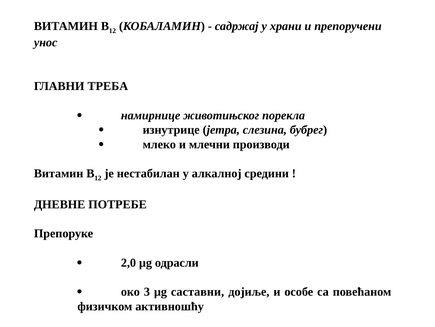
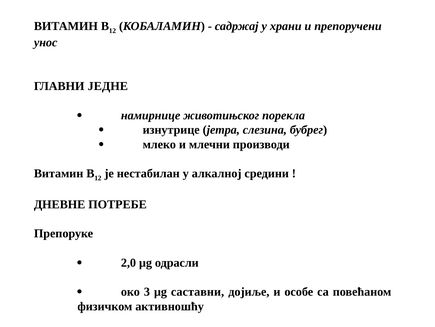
ТРЕБА: ТРЕБА -> ЈЕДНЕ (108, 86)
